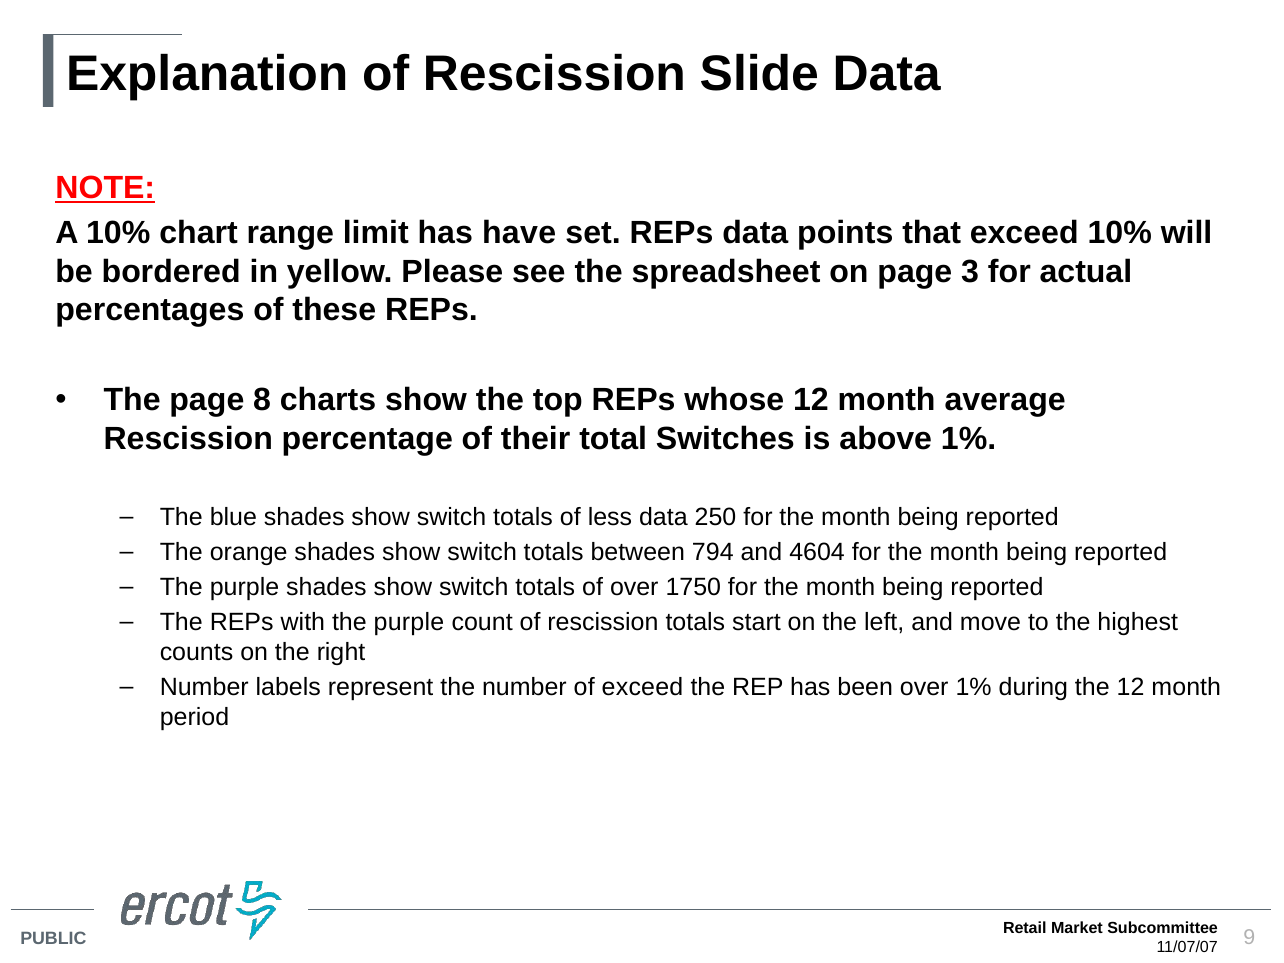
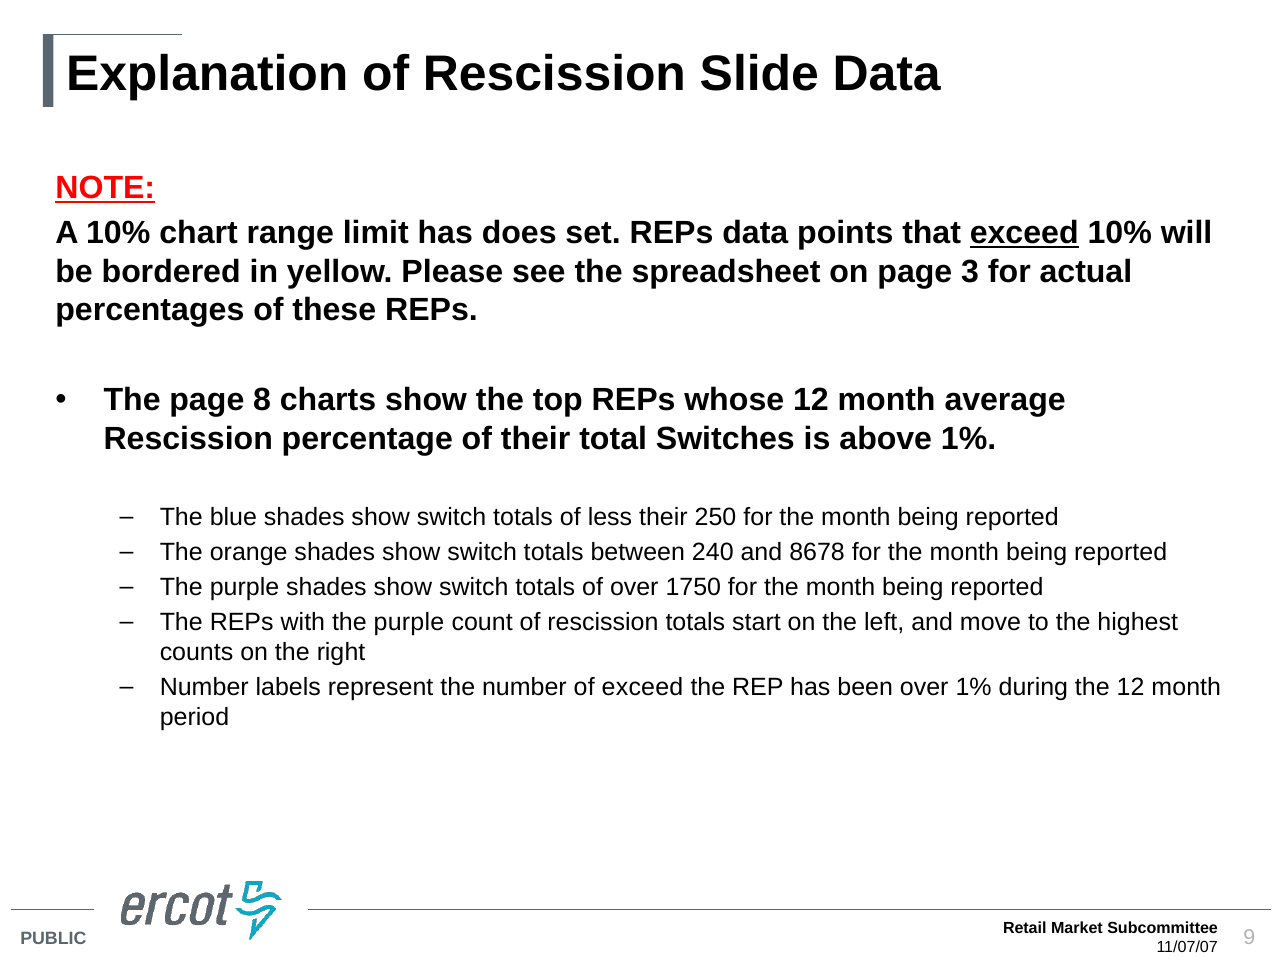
have: have -> does (519, 233)
exceed underline: none -> present (1024, 233)
less data: data -> their (663, 517)
794: 794 -> 240 (713, 552)
4604: 4604 -> 8678 (817, 552)
